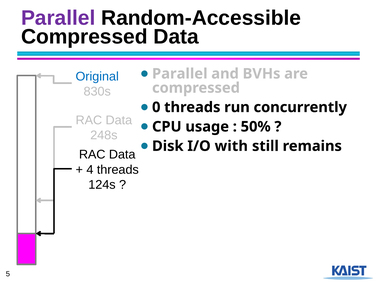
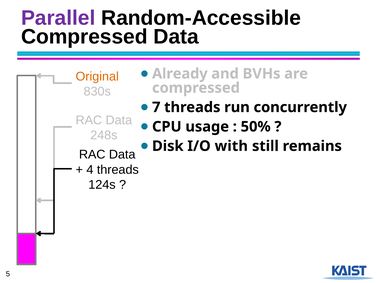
Parallel: Parallel -> Already (180, 74)
Original colour: blue -> orange (97, 76)
0: 0 -> 7 (156, 107)
